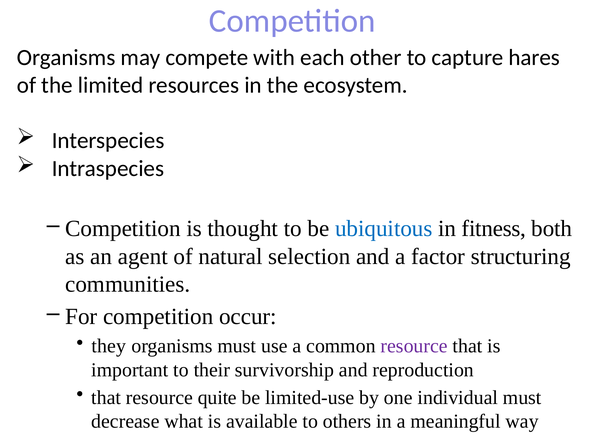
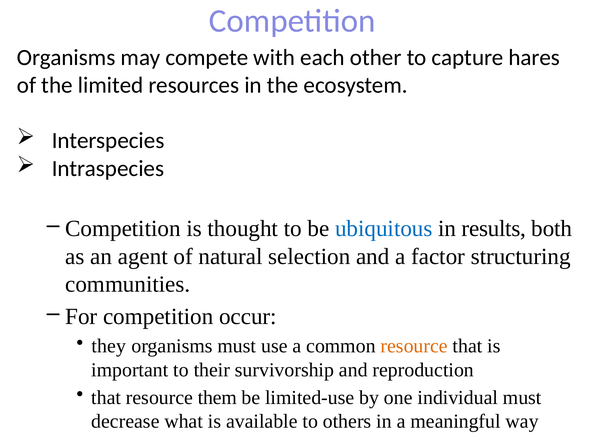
fitness: fitness -> results (494, 229)
resource colour: purple -> orange (414, 346)
quite: quite -> them (217, 398)
